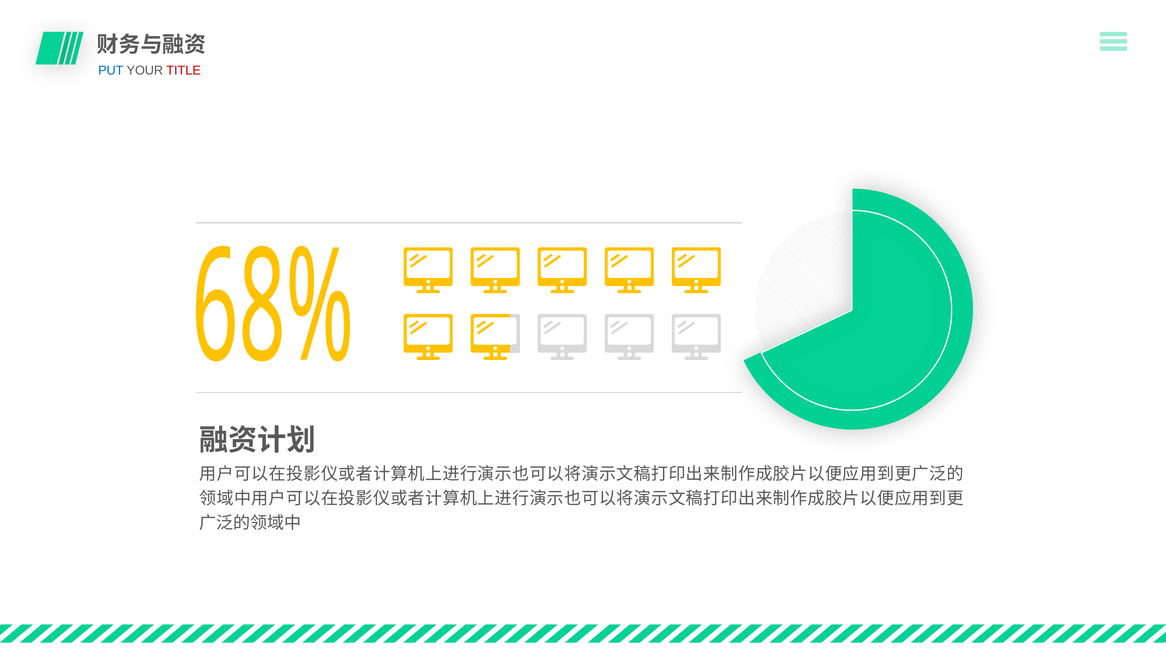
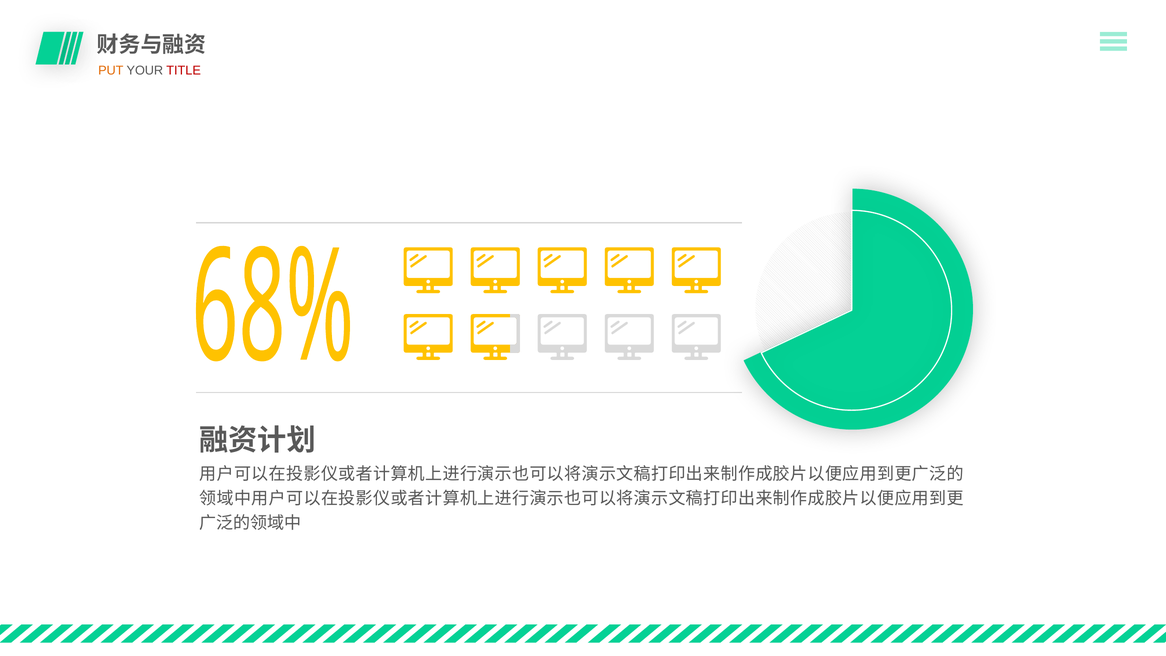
PUT colour: blue -> orange (111, 71)
